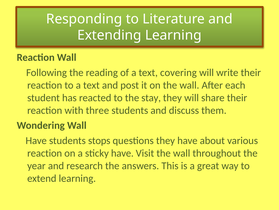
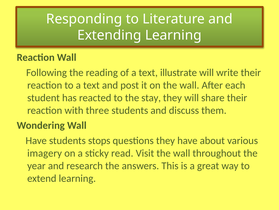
covering: covering -> illustrate (179, 72)
reaction: reaction -> imagery (45, 153)
sticky have: have -> read (122, 153)
